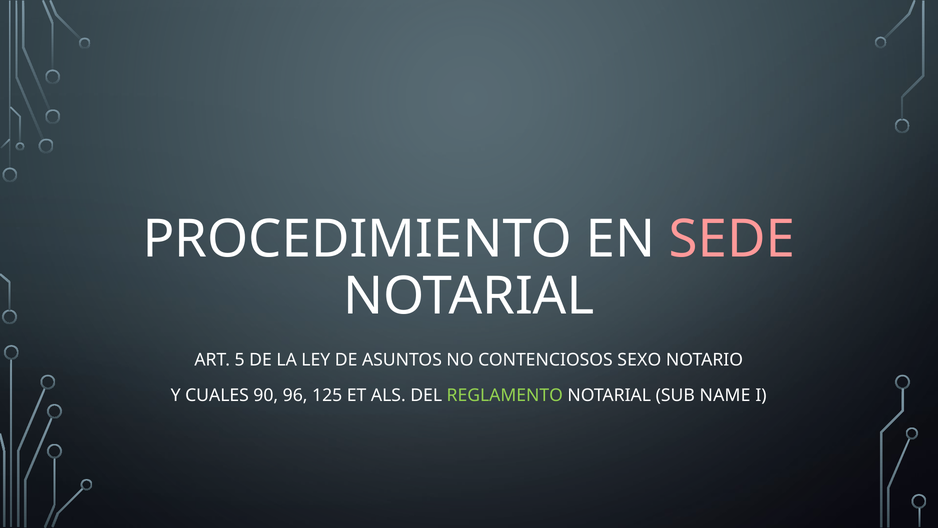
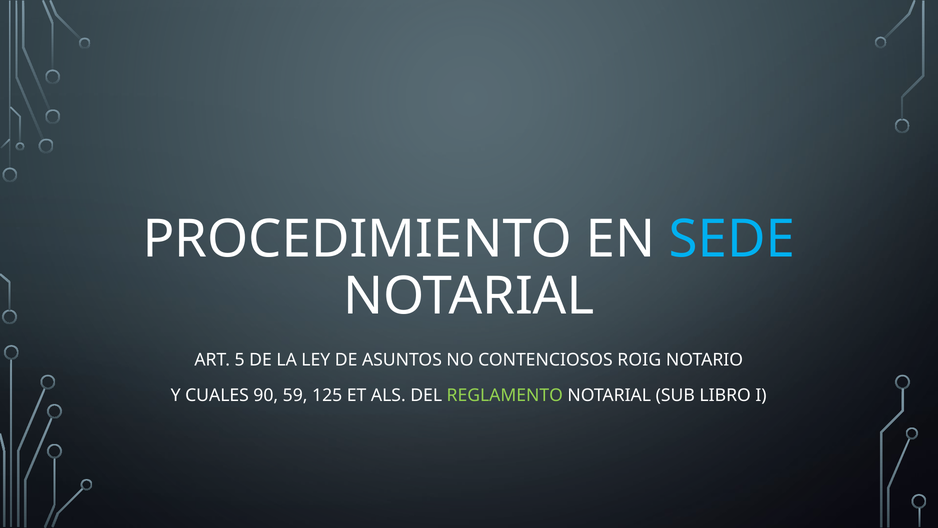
SEDE colour: pink -> light blue (732, 239)
SEXO: SEXO -> ROIG (639, 360)
96: 96 -> 59 (295, 395)
NAME: NAME -> LIBRO (725, 395)
